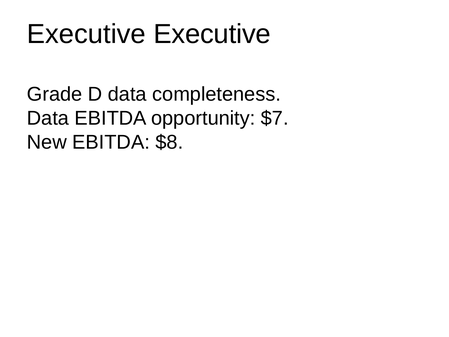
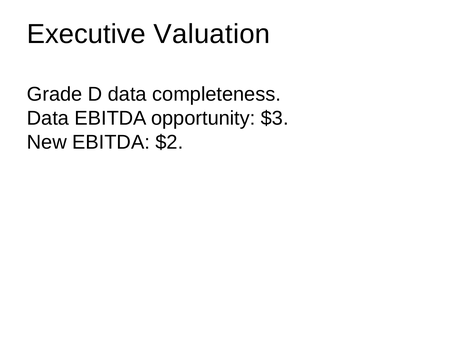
Executive Executive: Executive -> Valuation (212, 34)
$7: $7 -> $3 (275, 118)
$8: $8 -> $2 (169, 142)
